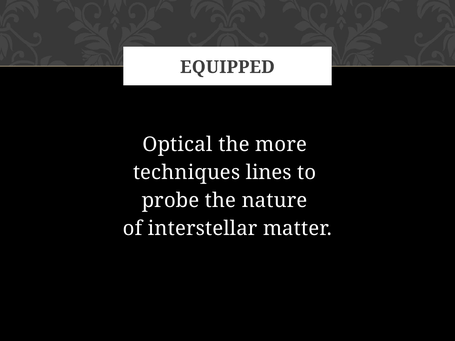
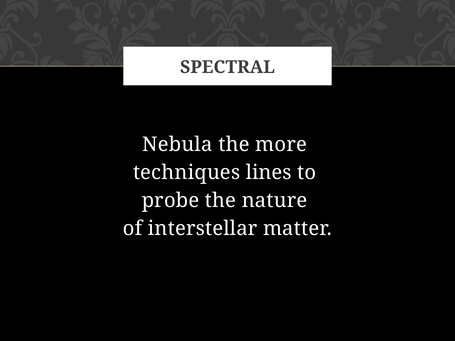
EQUIPPED: EQUIPPED -> SPECTRAL (227, 67)
Optical: Optical -> Nebula (177, 144)
